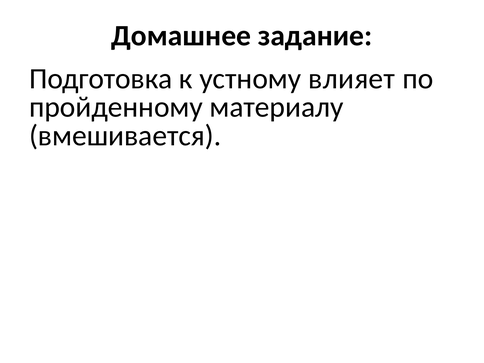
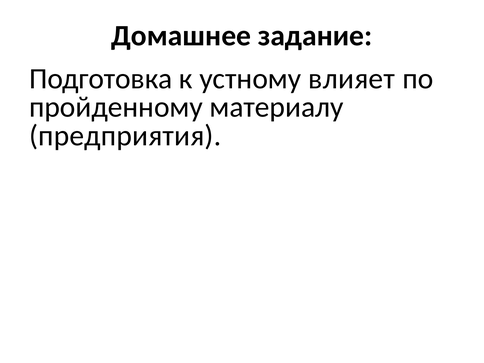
вмешивается: вмешивается -> предприятия (125, 136)
